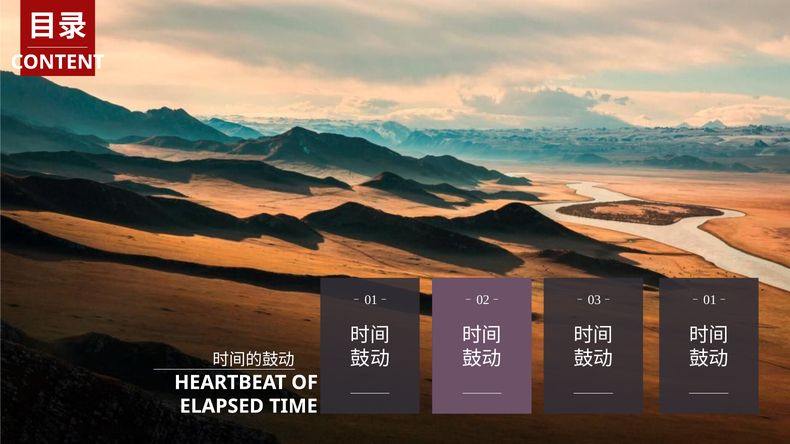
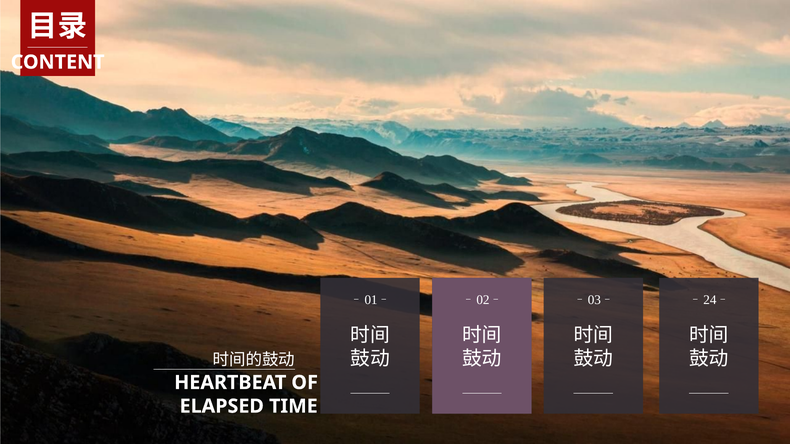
03 01: 01 -> 24 (710, 300)
